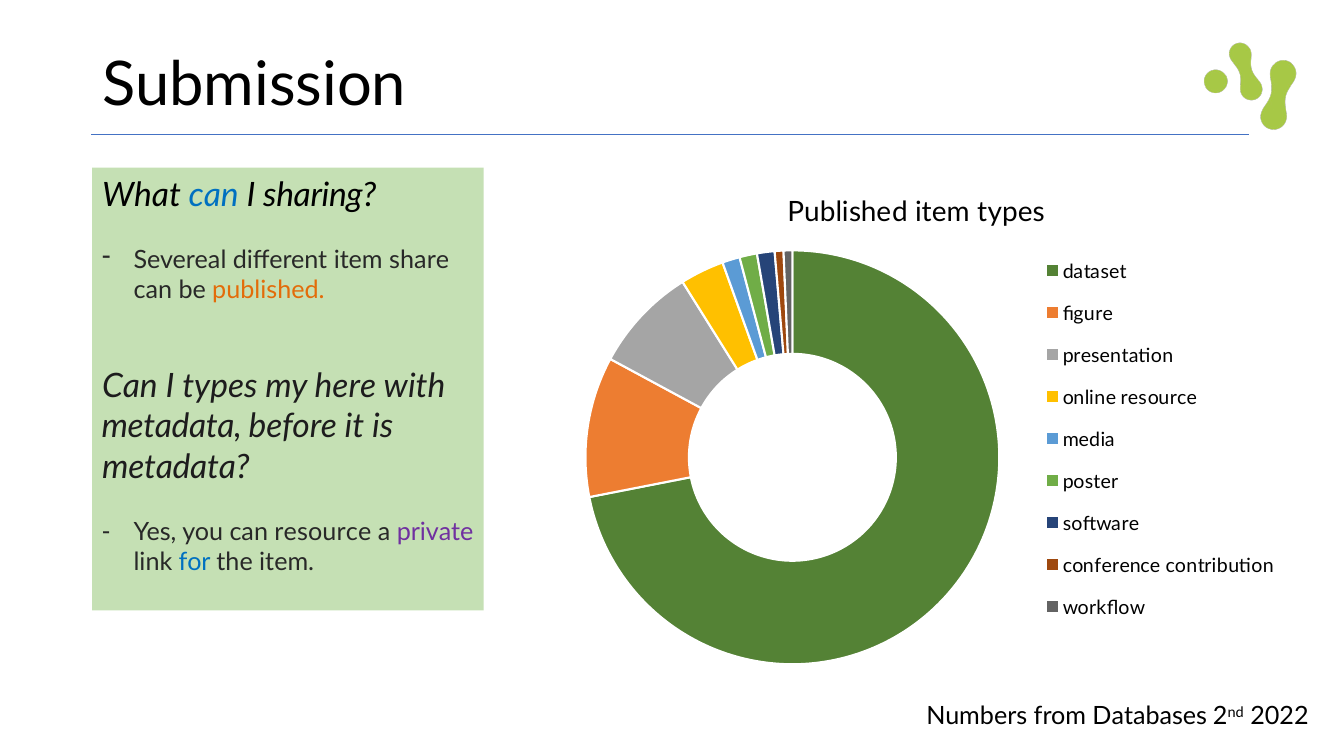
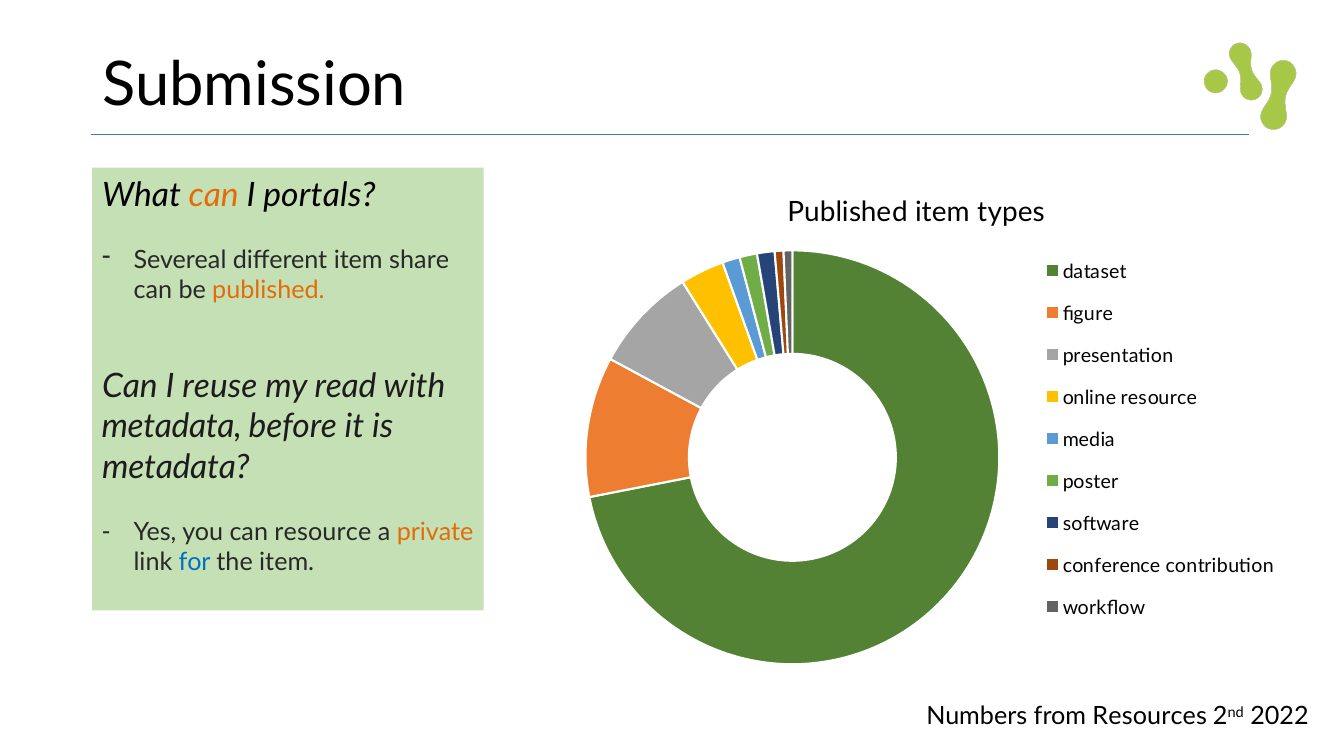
can colour: blue -> orange (214, 195)
sharing: sharing -> portals (320, 195)
I types: types -> reuse (220, 386)
here: here -> read (346, 386)
private colour: purple -> orange (435, 532)
Databases: Databases -> Resources (1150, 716)
